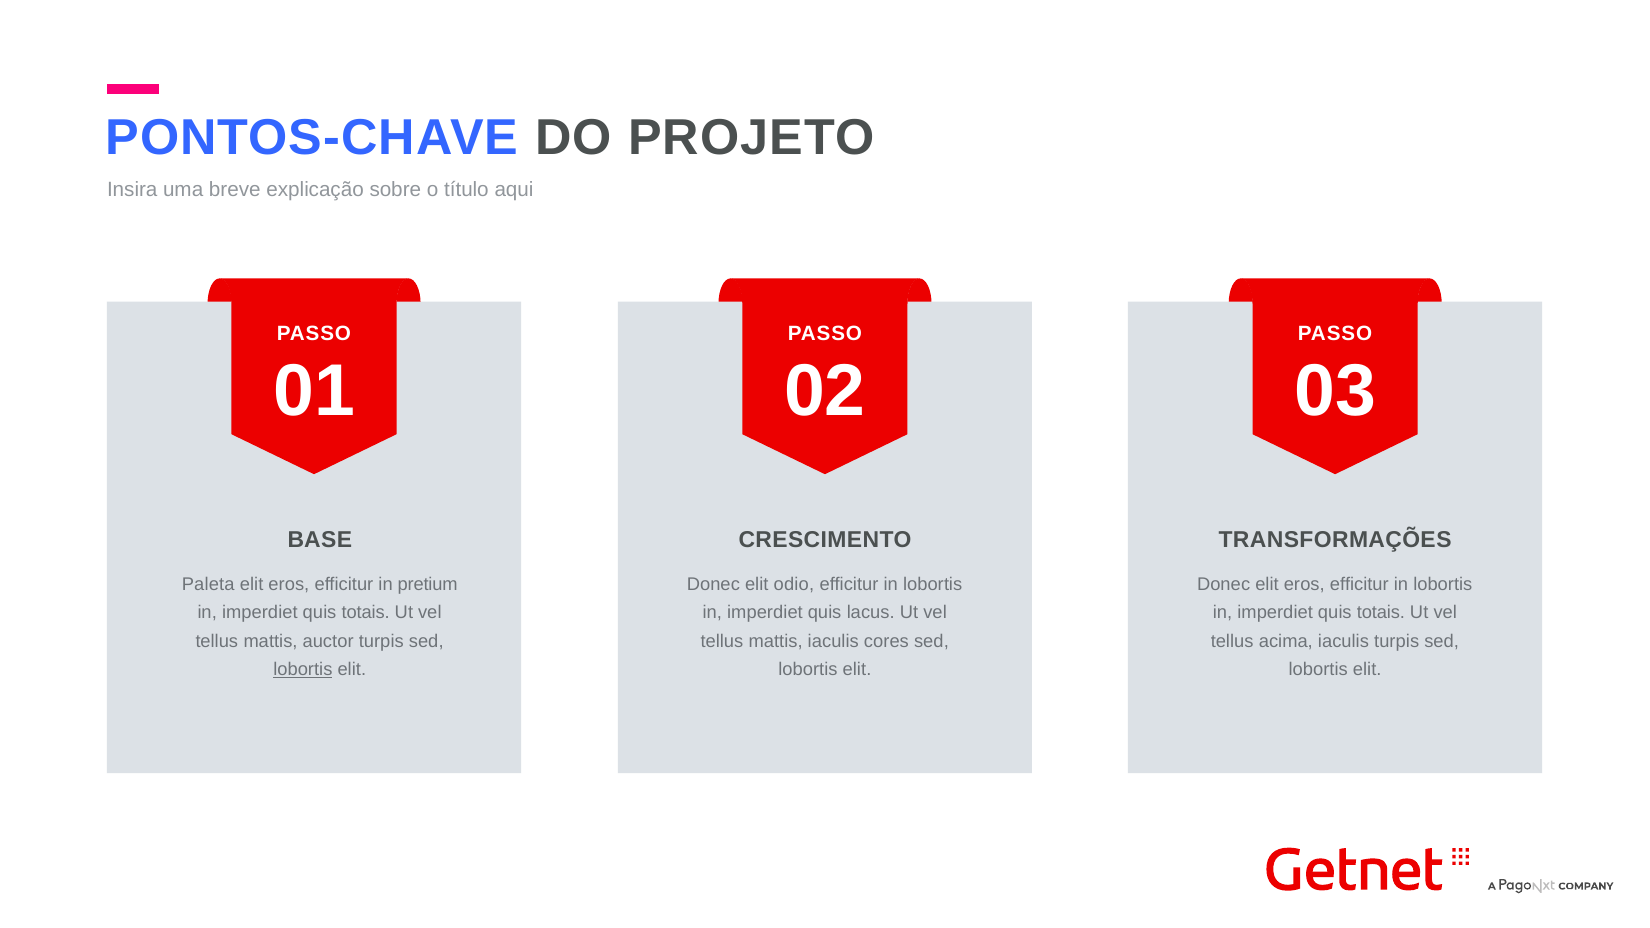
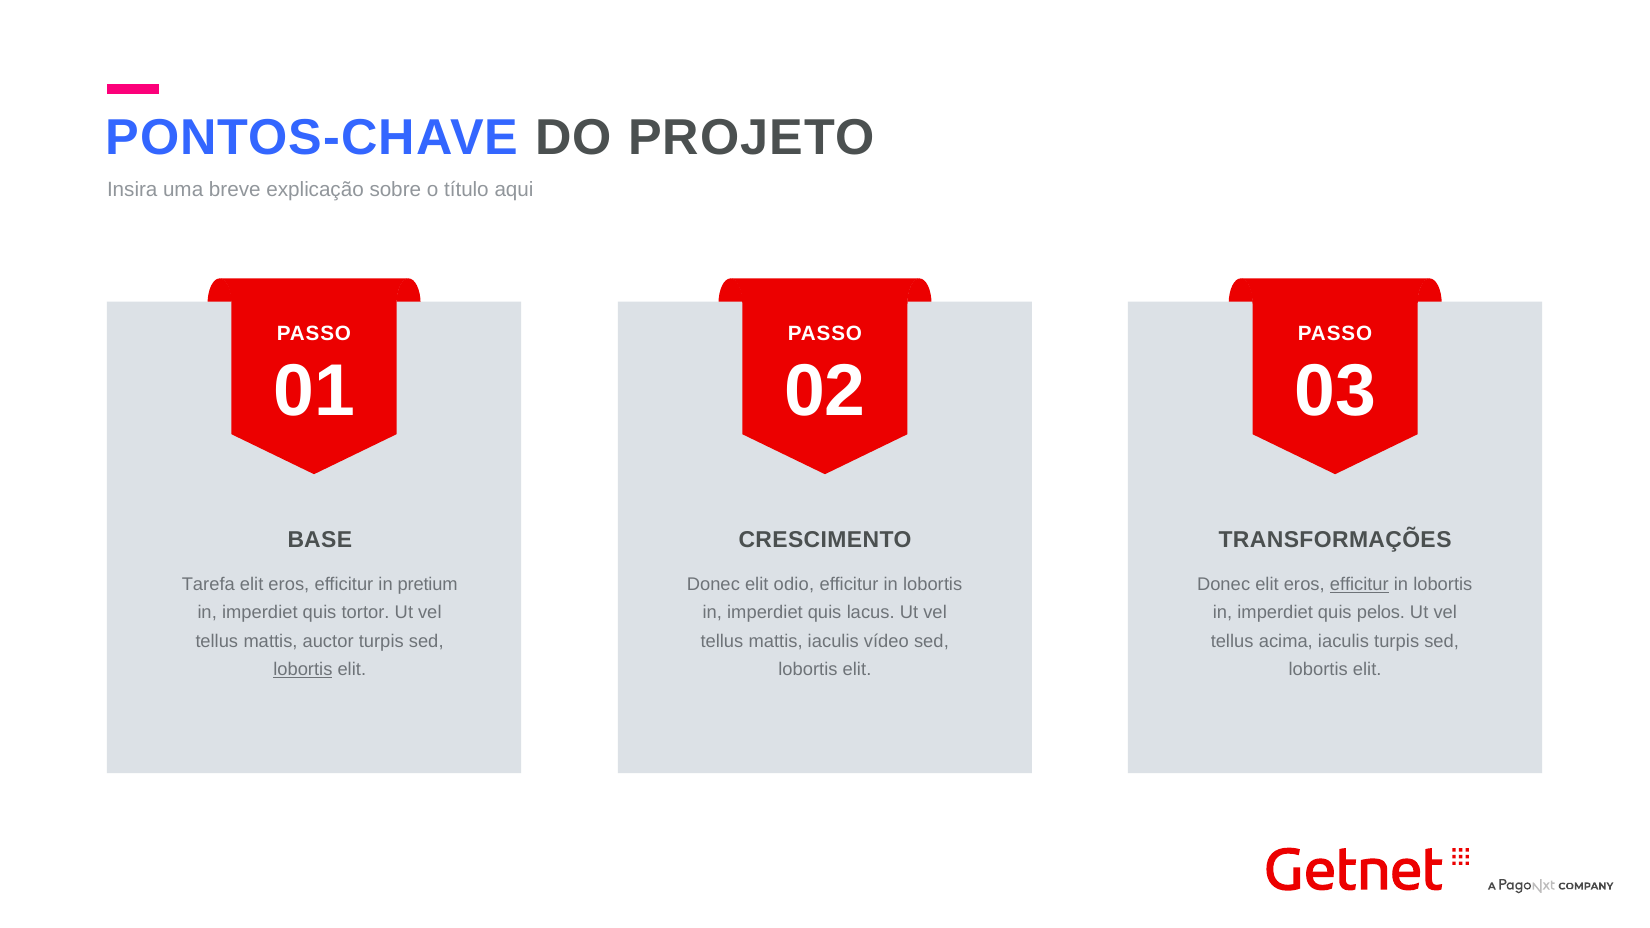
Paleta: Paleta -> Tarefa (208, 584)
efficitur underline: none -> present (1359, 584)
totais: totais -> tortor (366, 613)
totais: totais -> pelos (1381, 613)
cores: cores -> vídeo (886, 641)
